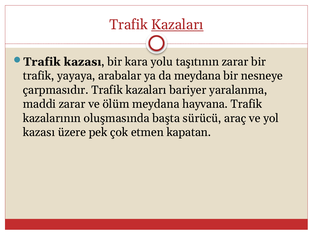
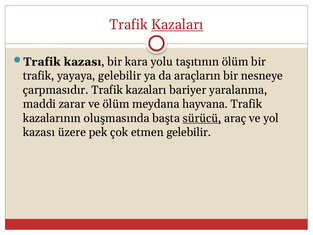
taşıtının zarar: zarar -> ölüm (235, 62)
yayaya arabalar: arabalar -> gelebilir (120, 76)
da meydana: meydana -> araçların (197, 76)
sürücü underline: none -> present (202, 118)
etmen kapatan: kapatan -> gelebilir (189, 132)
